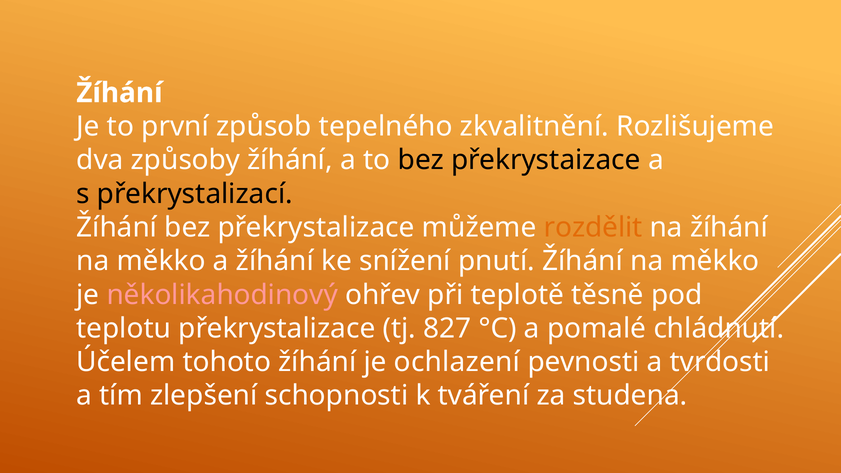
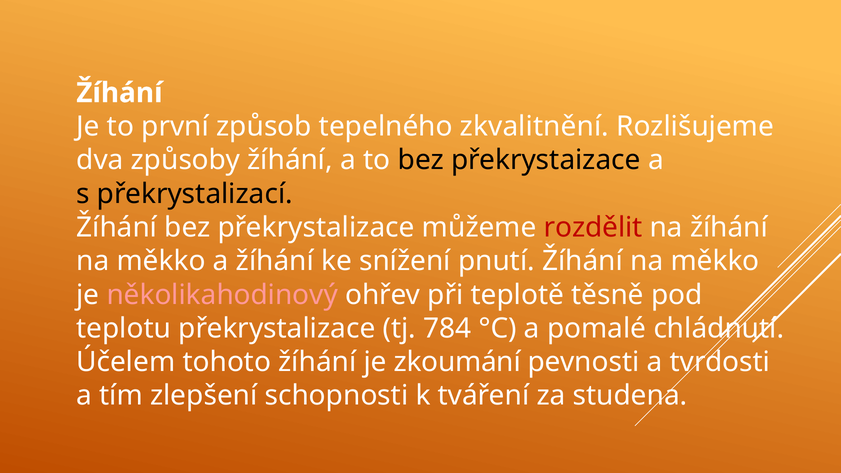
rozdělit colour: orange -> red (593, 228)
827: 827 -> 784 (447, 328)
ochlazení: ochlazení -> zkoumání (457, 362)
